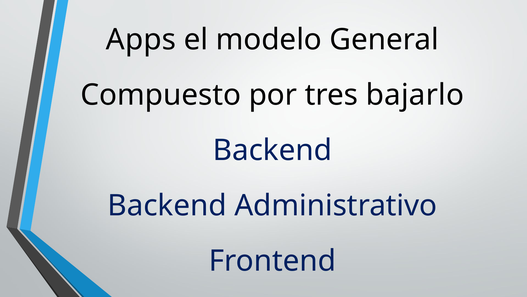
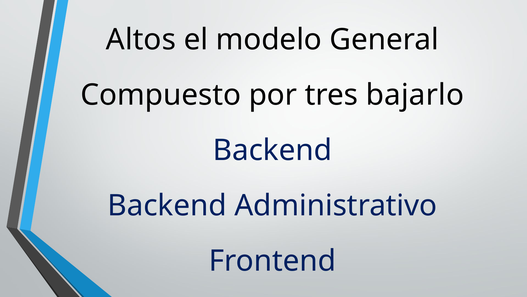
Apps: Apps -> Altos (141, 40)
